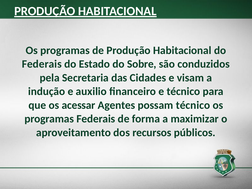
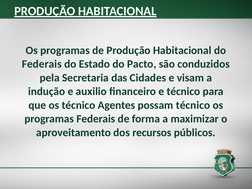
Sobre: Sobre -> Pacto (142, 64)
os acessar: acessar -> técnico (78, 105)
